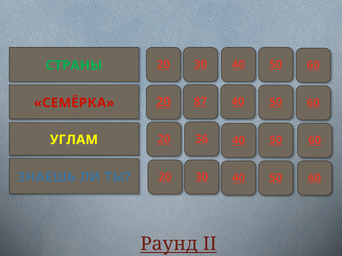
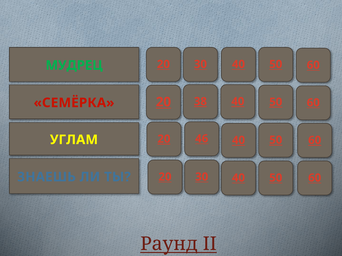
СТРАНЫ: СТРАНЫ -> МУДРЕЦ (74, 65)
87: 87 -> 38 (200, 102)
36: 36 -> 46 (202, 139)
